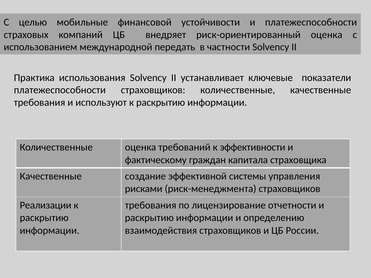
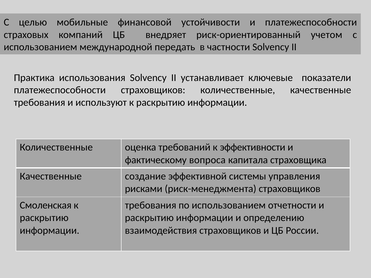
риск-ориентированный оценка: оценка -> учетом (327, 35)
граждан: граждан -> вопроса (207, 160)
Реализации: Реализации -> Смоленская (46, 205)
по лицензирование: лицензирование -> использованием (229, 205)
